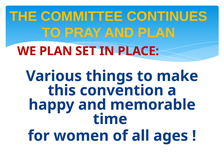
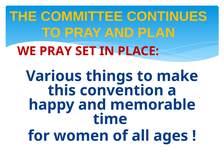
WE PLAN: PLAN -> PRAY (56, 51)
